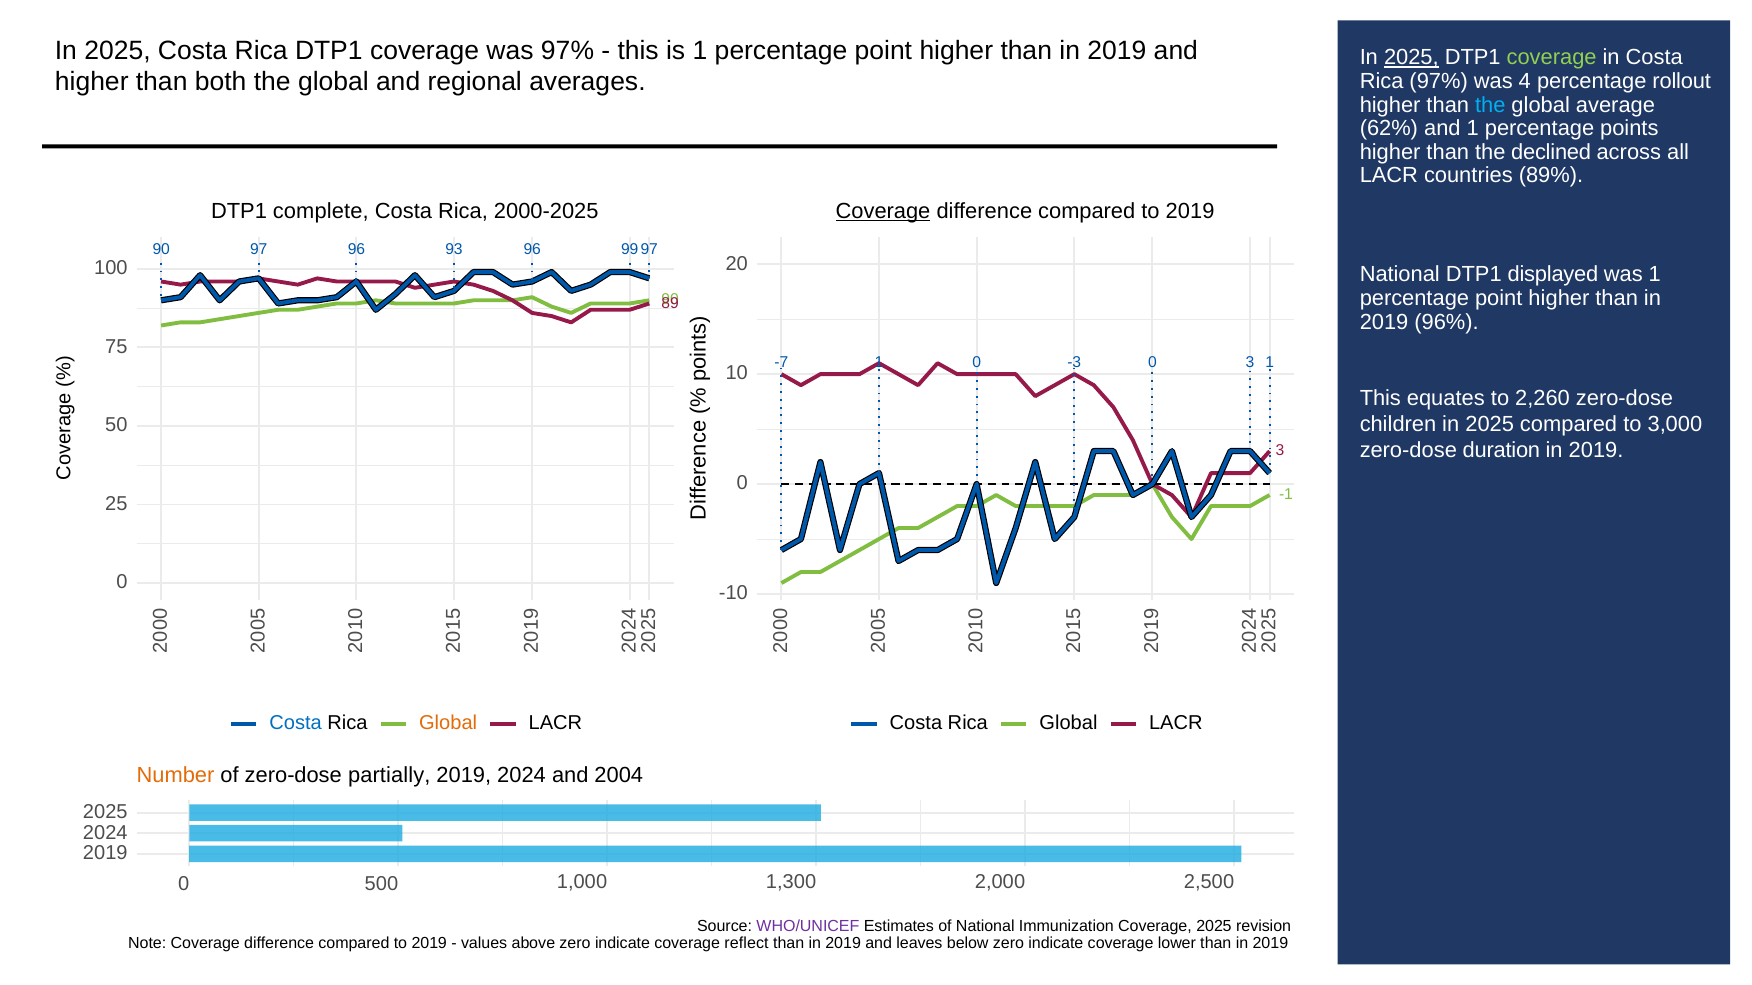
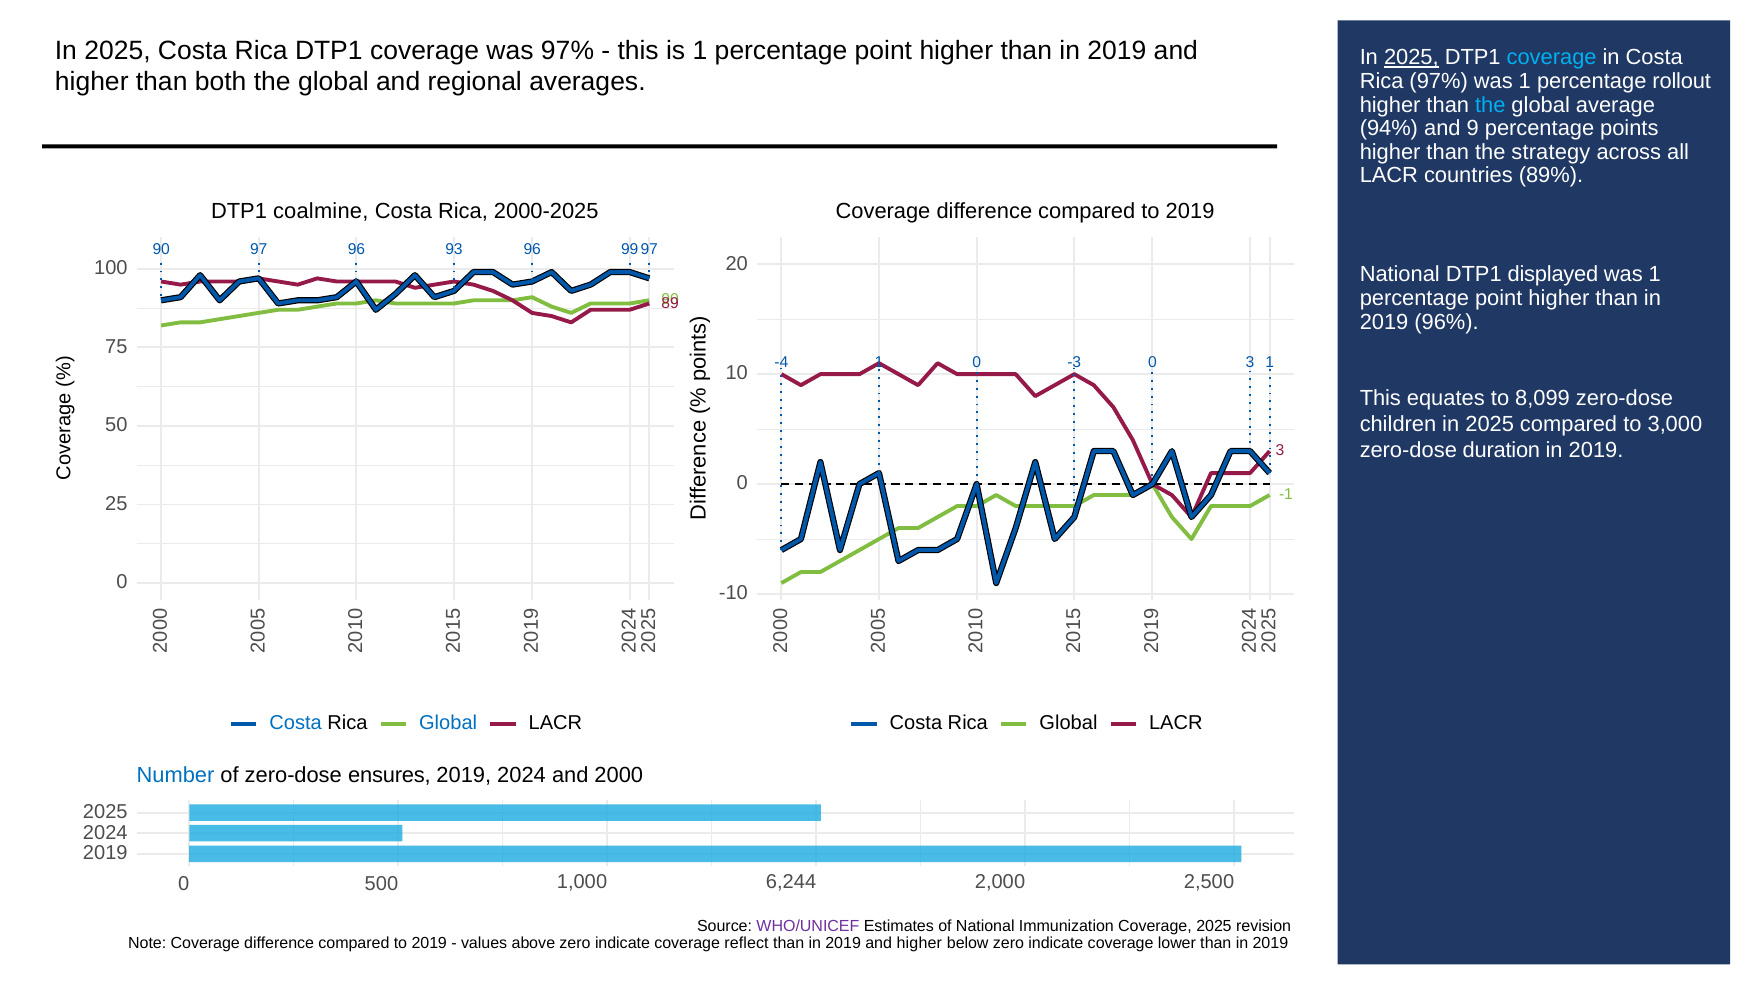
coverage colour: light green -> light blue (1552, 58)
97% was 4: 4 -> 1 (1525, 81)
62%: 62% -> 94% (1389, 129)
and 1: 1 -> 9 (1473, 129)
declined: declined -> strategy (1551, 152)
complete: complete -> coalmine (321, 211)
Coverage underline: present -> none (883, 211)
-7: -7 -> -4 (781, 363)
2,260: 2,260 -> 8,099 (1543, 398)
Global colour: orange -> blue (448, 724)
Number colour: orange -> blue (175, 776)
partially: partially -> ensures (389, 776)
2004: 2004 -> 2000 (619, 776)
1,300: 1,300 -> 6,244 (791, 883)
leaves: leaves -> higher (919, 944)
